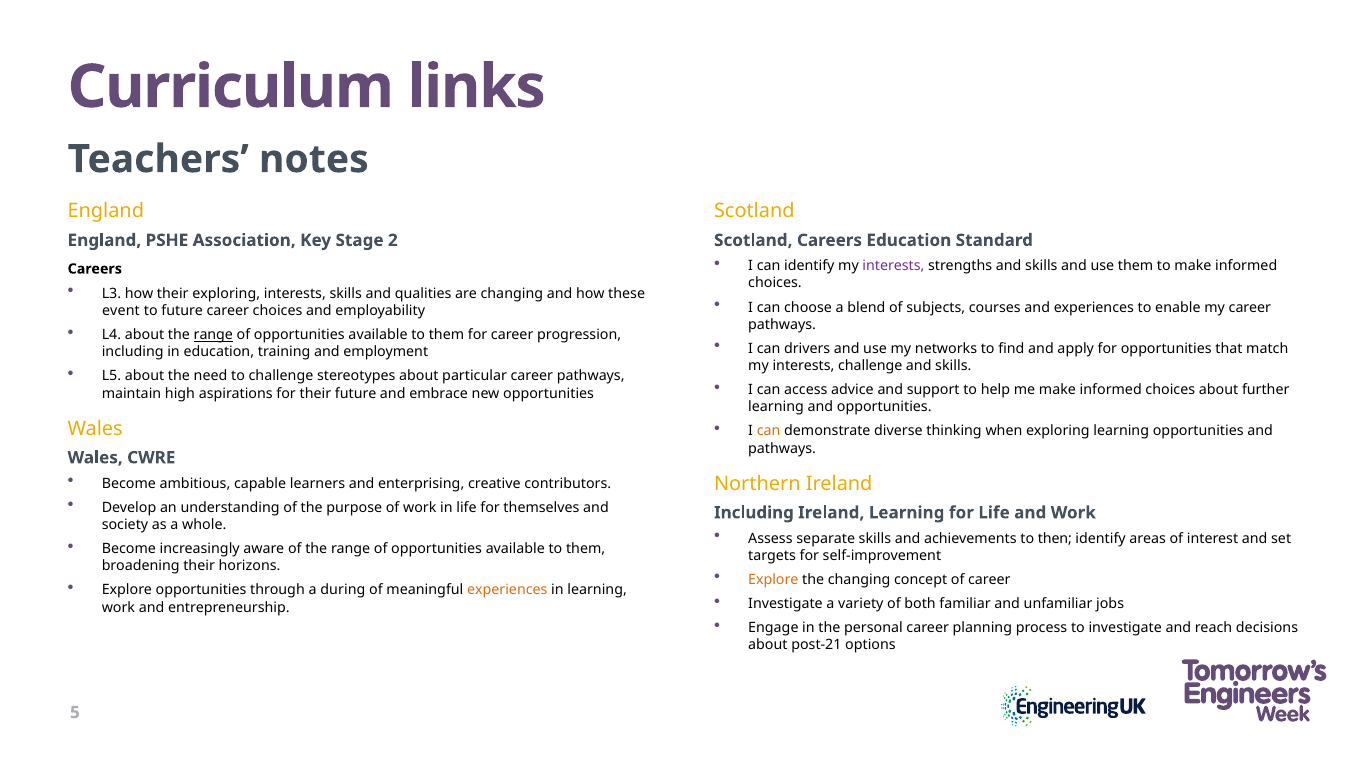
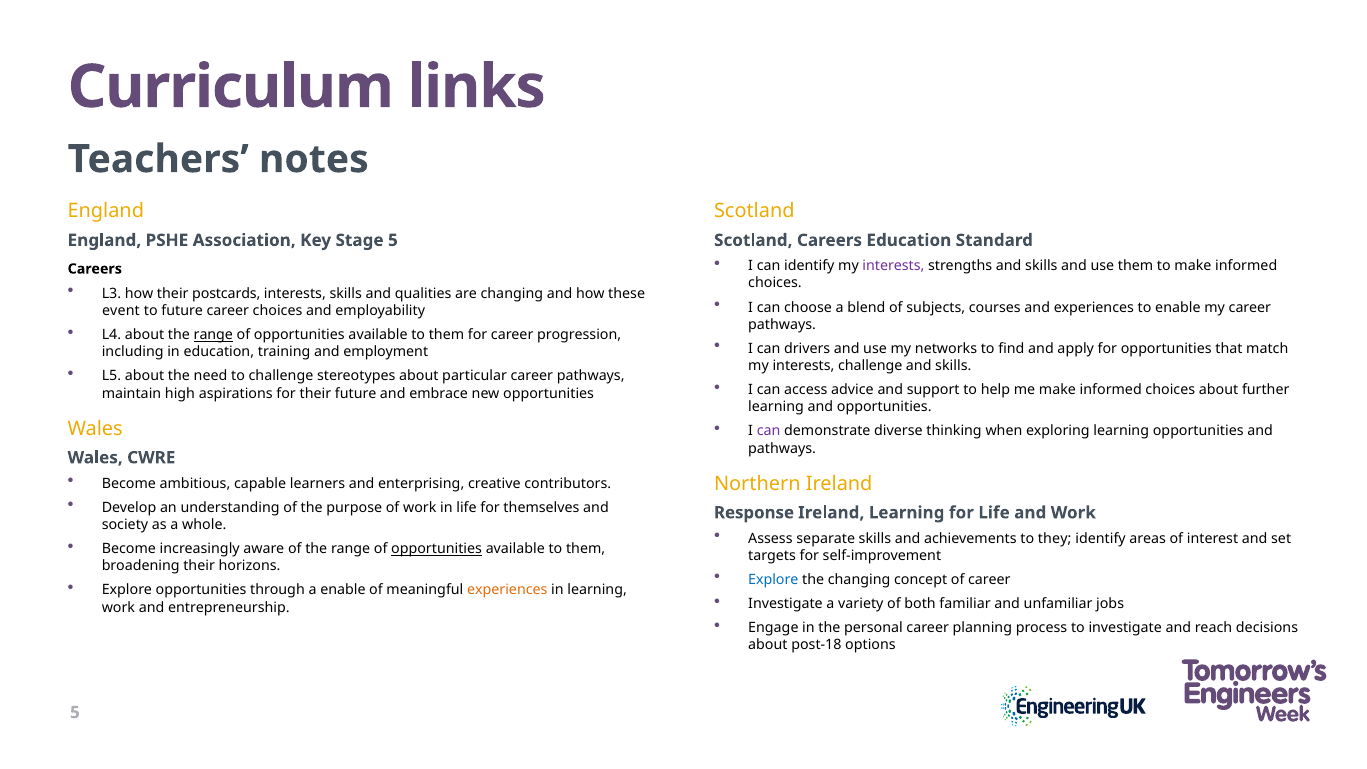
Stage 2: 2 -> 5 (393, 240)
their exploring: exploring -> postcards (226, 294)
can colour: orange -> purple (769, 431)
Including: Including -> Response (754, 513)
then: then -> they (1055, 538)
opportunities underline: none -> present (437, 549)
Explore colour: orange -> blue (773, 580)
a during: during -> enable (343, 590)
post-21: post-21 -> post-18 (816, 645)
